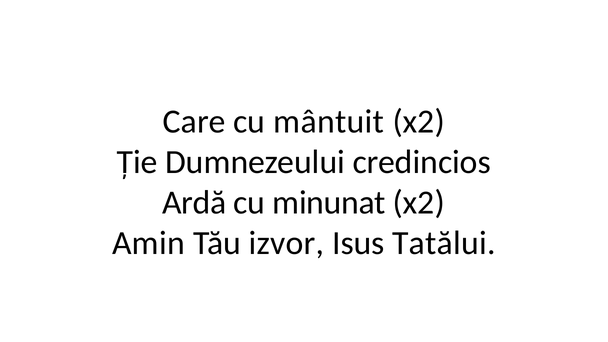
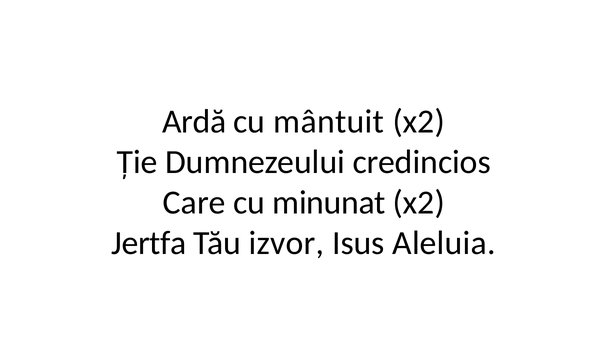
Care: Care -> Ardă (194, 122)
Ardă: Ardă -> Care (194, 203)
Amin: Amin -> Jertfa (149, 243)
Tatălui: Tatălui -> Aleluia (444, 243)
